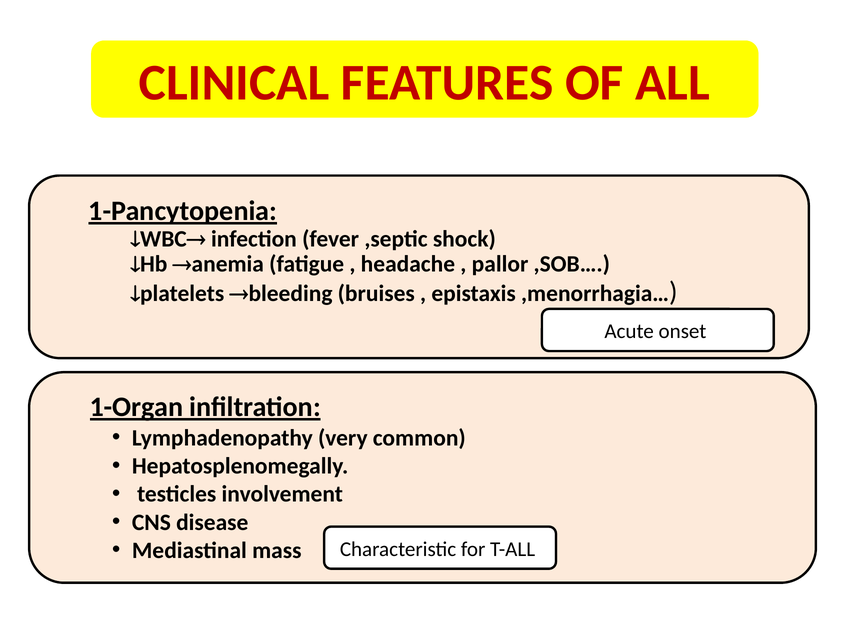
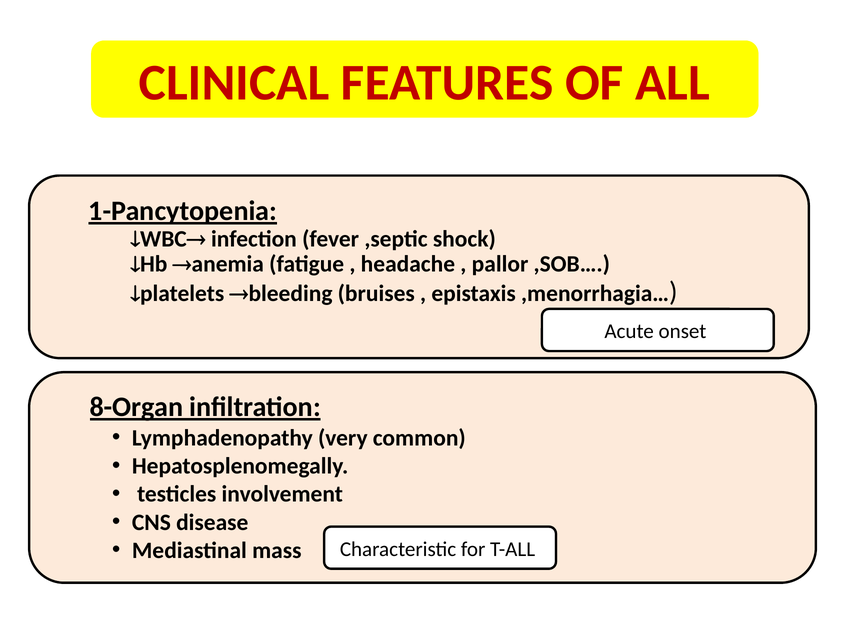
1-Organ: 1-Organ -> 8-Organ (136, 407)
